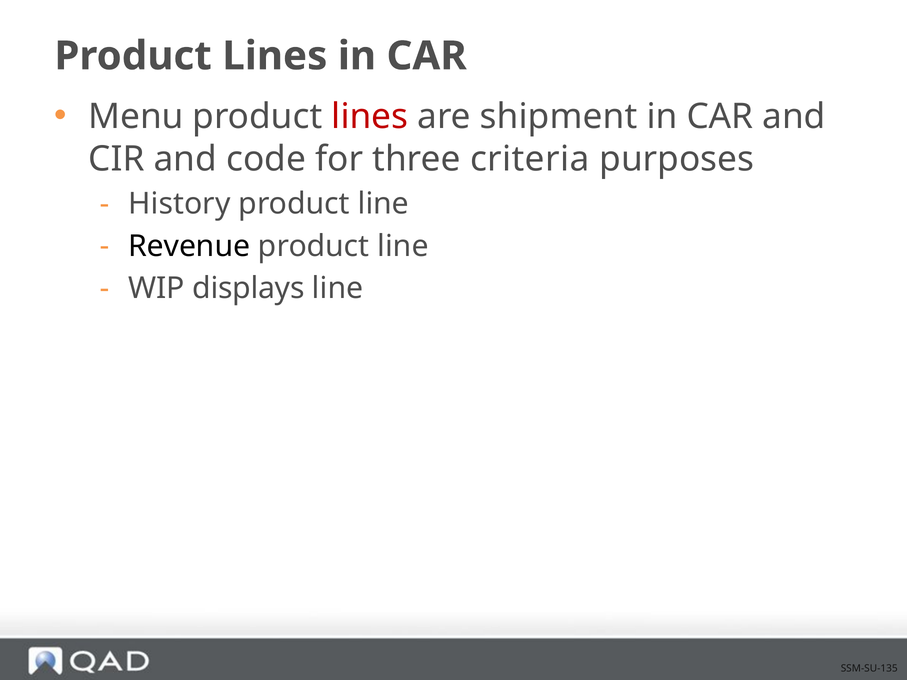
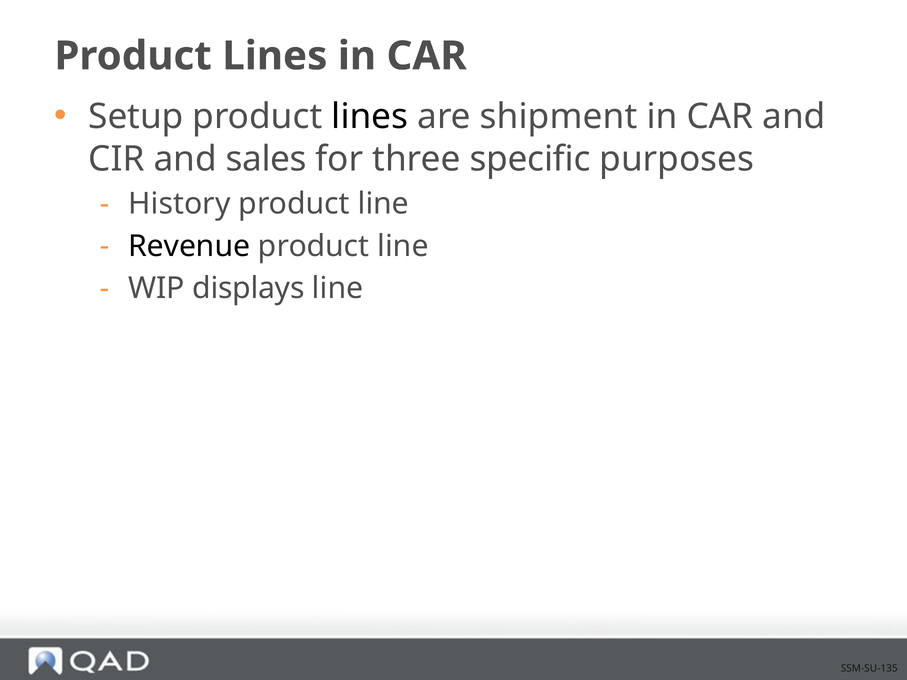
Menu: Menu -> Setup (136, 117)
lines colour: red -> black (370, 117)
code: code -> sales (266, 159)
criteria: criteria -> specific (530, 159)
